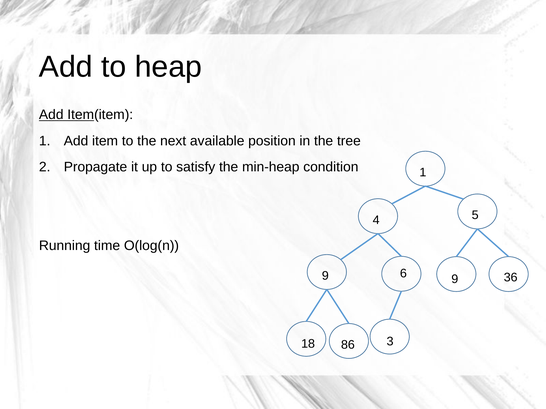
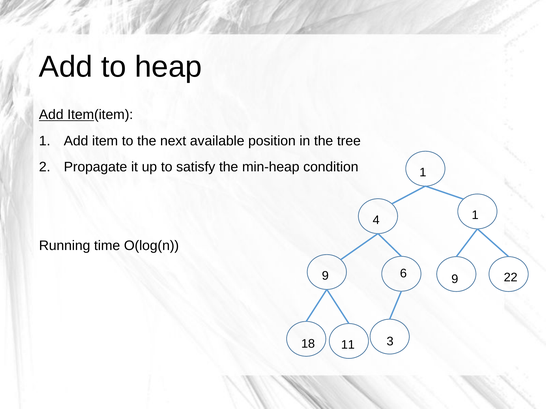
4 5: 5 -> 1 (475, 215)
36: 36 -> 22 (511, 278)
86: 86 -> 11 (348, 345)
